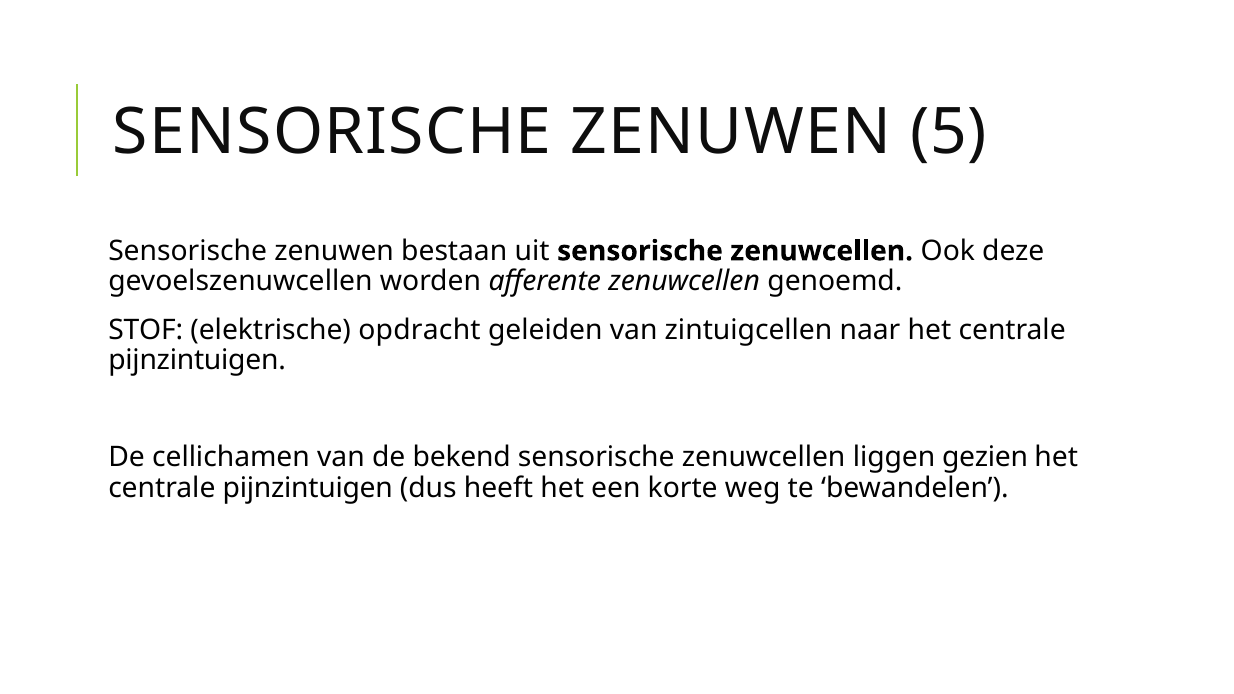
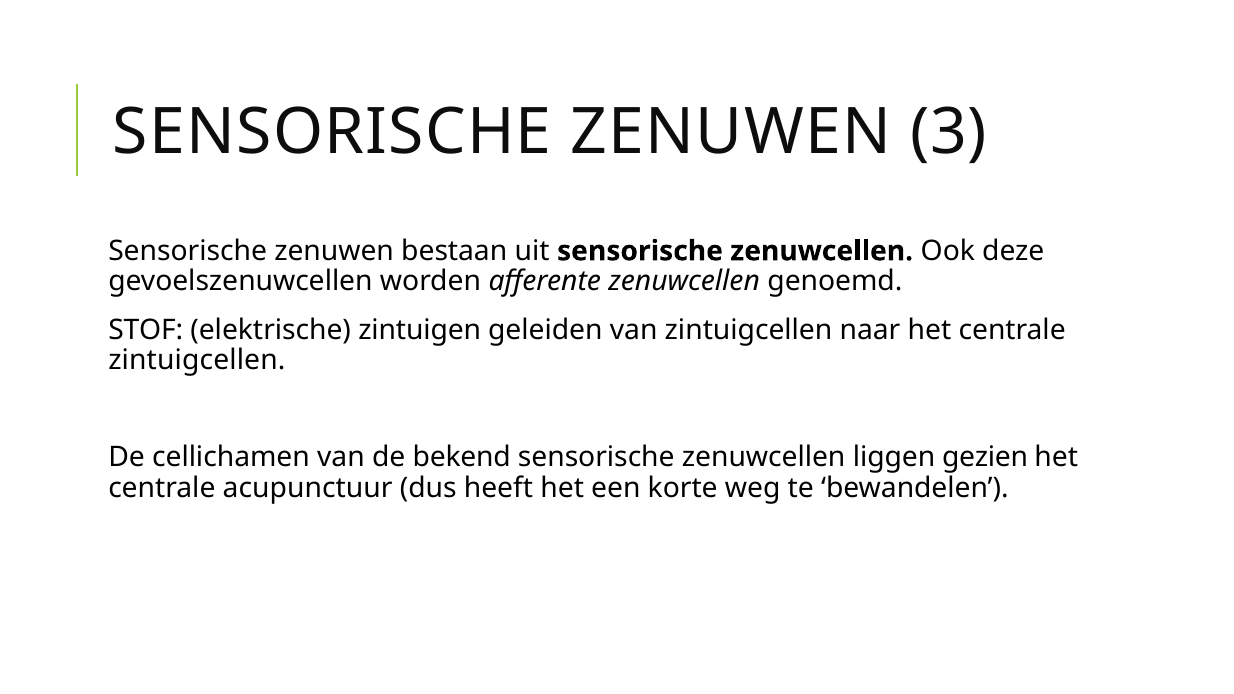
5: 5 -> 3 (949, 132)
opdracht: opdracht -> zintuigen (420, 330)
pijnzintuigen: pijnzintuigen -> zintuigcellen (197, 361)
pijnzintuigen: pijnzintuigen -> acupunctuur (308, 488)
